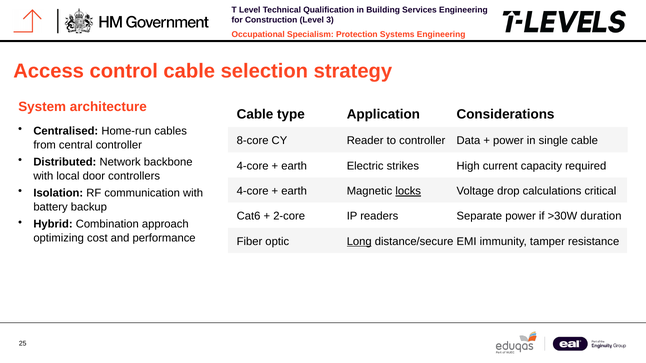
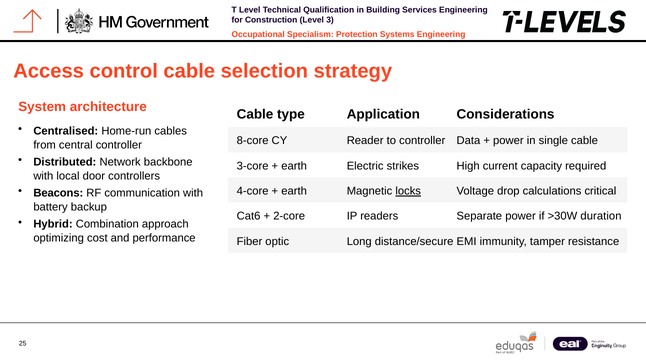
4-core: 4-core -> 3-core (253, 166)
Isolation: Isolation -> Beacons (58, 193)
Long underline: present -> none (359, 242)
